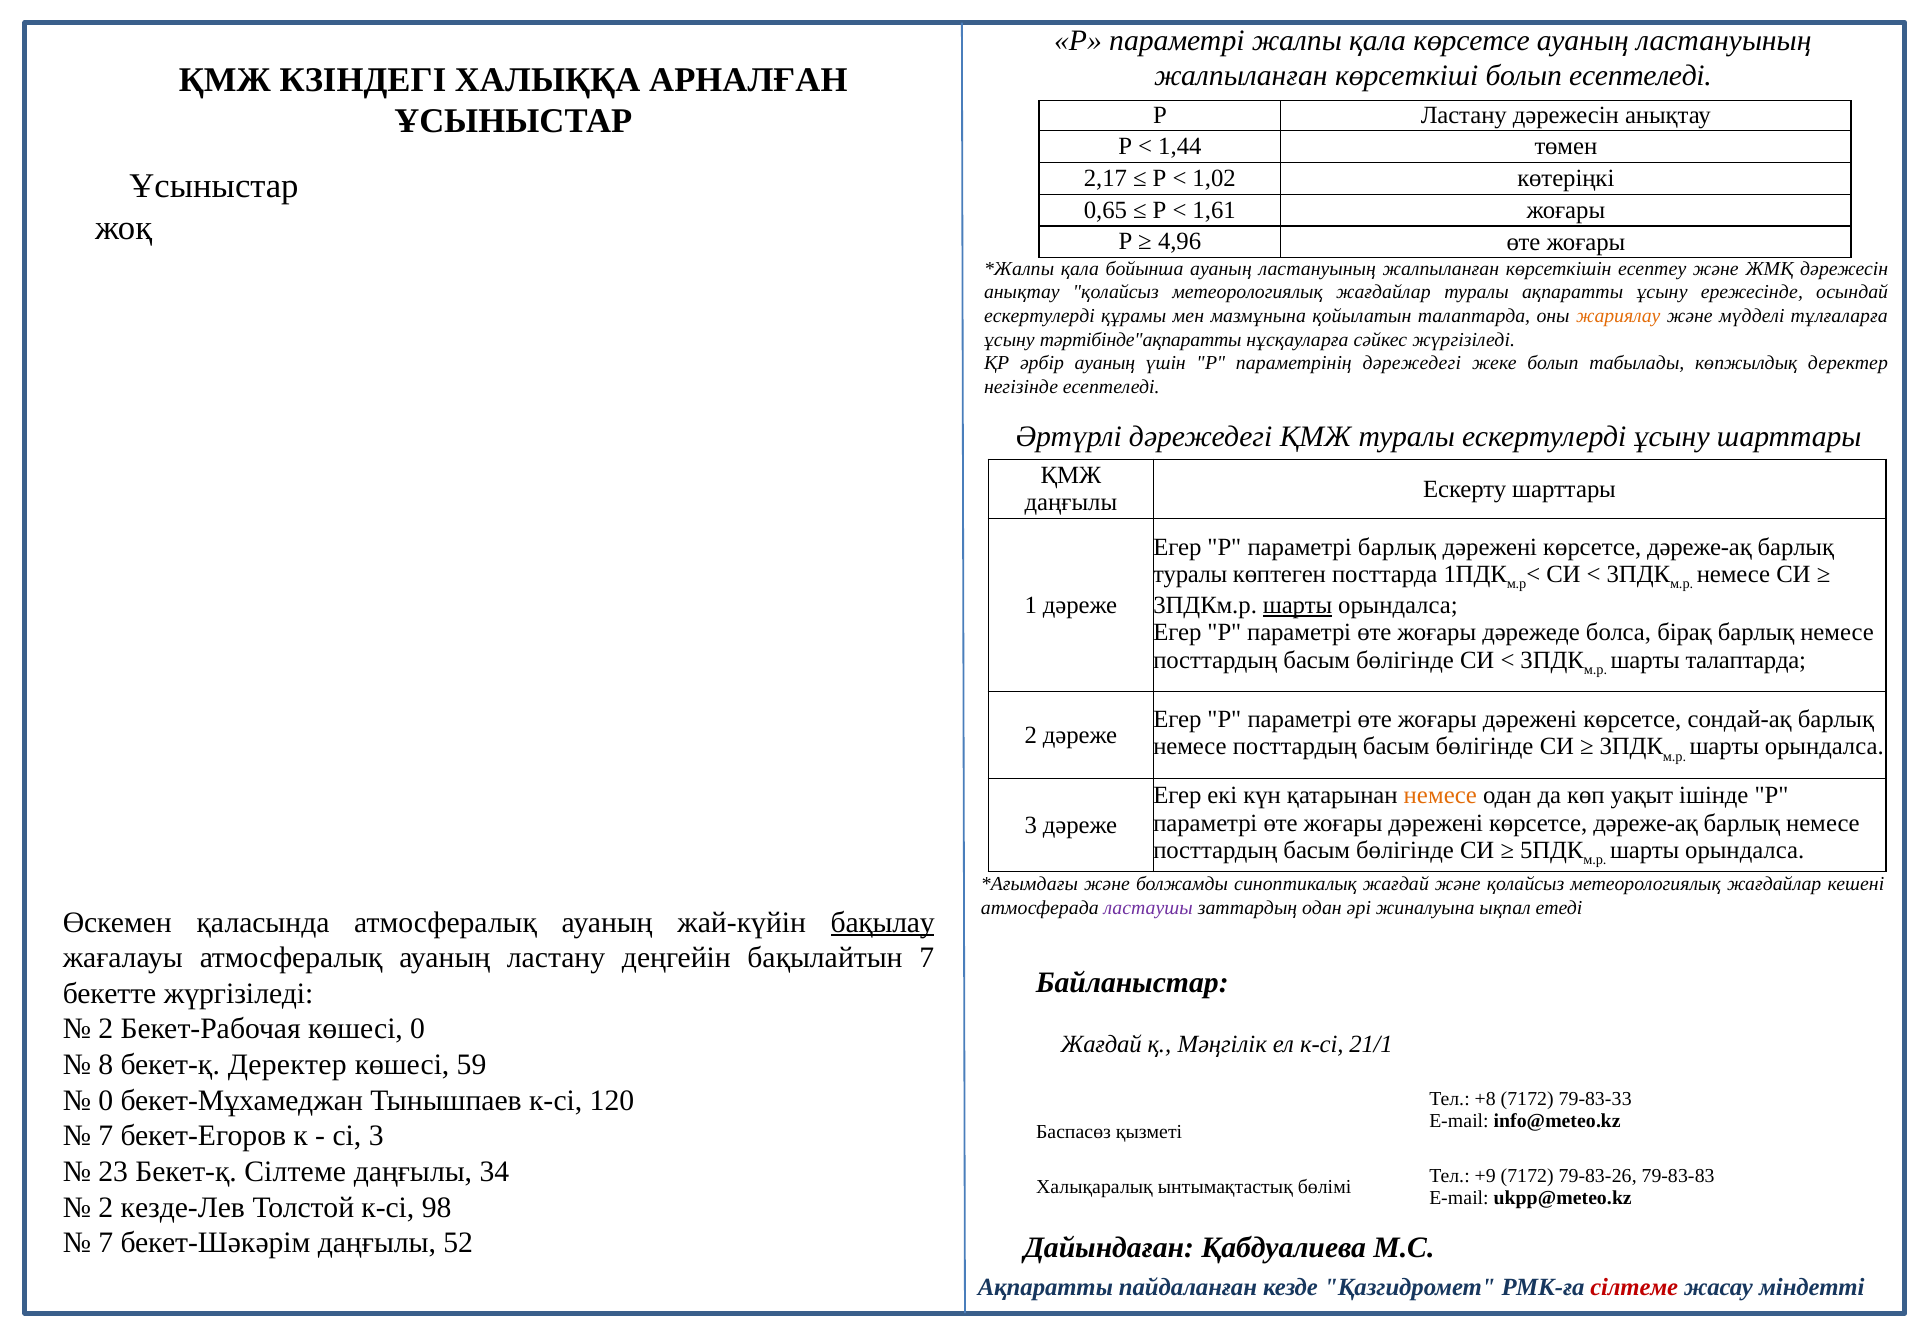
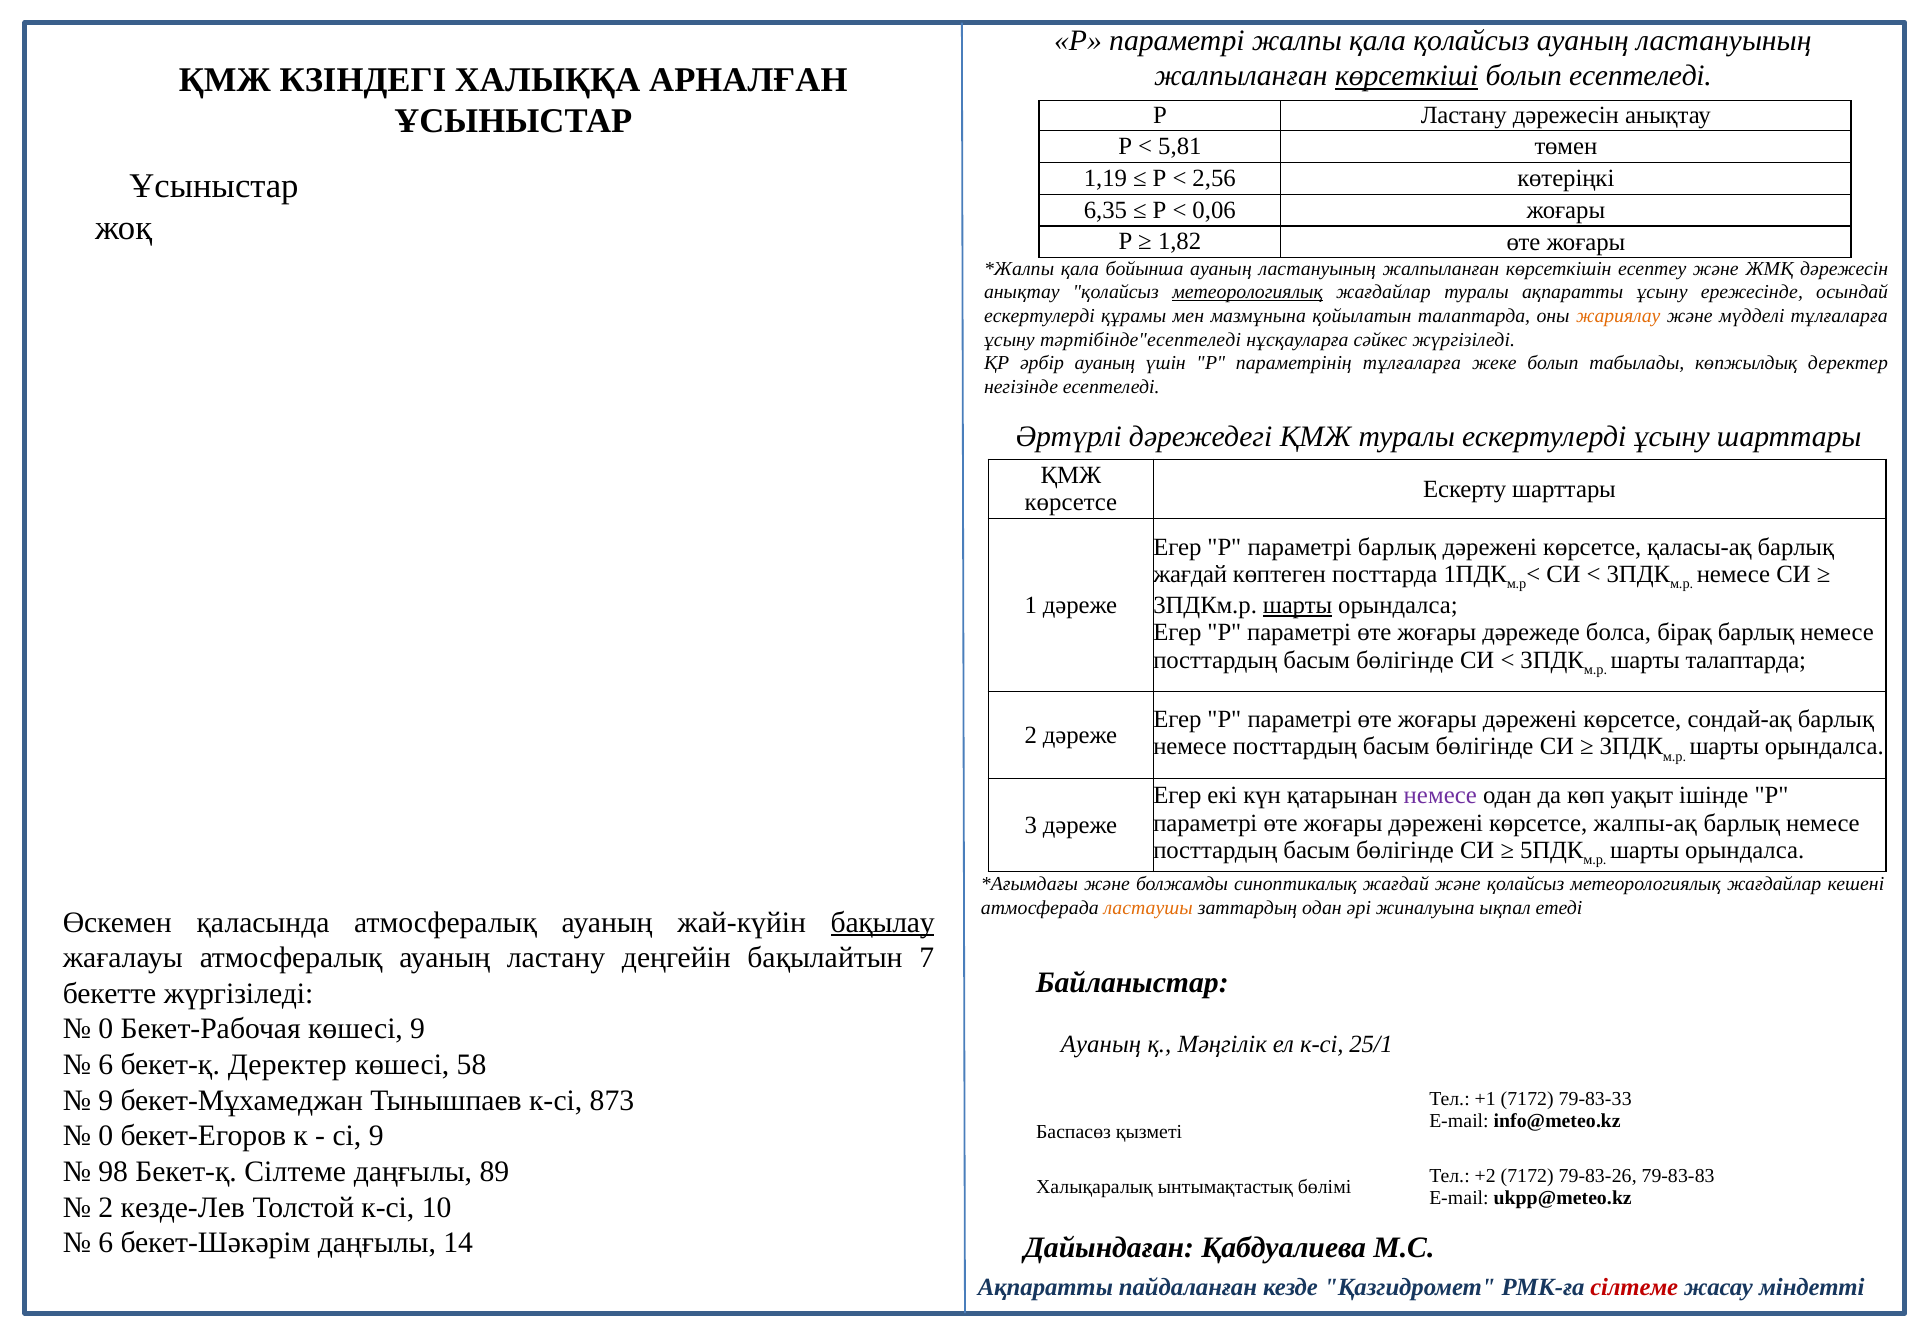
қала көрсетсе: көрсетсе -> қолайсыз (1471, 40)
көрсеткіші underline: none -> present (1407, 76)
1,44: 1,44 -> 5,81 (1180, 146)
2,17: 2,17 -> 1,19 (1105, 178)
1,02: 1,02 -> 2,56 (1214, 178)
0,65: 0,65 -> 6,35 (1105, 210)
1,61: 1,61 -> 0,06 (1214, 210)
4,96: 4,96 -> 1,82 (1180, 242)
метеорологиялық underline: none -> present (1248, 292)
тәртібінде"ақпаратты: тәртібінде"ақпаратты -> тәртібінде"есептеледі (1141, 340)
параметрінің дәрежедегі: дәрежедегі -> тұлғаларға (1412, 363)
даңғылы: даңғылы -> көрсетсе (1071, 503)
дәреже-ақ: дәреже-ақ -> қаласы-ақ (1699, 547)
туралы: туралы -> жағдай (1190, 574)
немесе colour: orange -> purple (1440, 796)
жоғары дәрежені көрсетсе дәреже-ақ: дәреже-ақ -> жалпы-ақ (1645, 823)
ластаушы colour: purple -> orange (1148, 908)
2: 2 -> 0 (106, 1029)
көшесі 0: 0 -> 9 (418, 1029)
Жағдай: Жағдай -> Ауаның (1101, 1045)
21/1: 21/1 -> 25/1 (1371, 1045)
8: 8 -> 6 (106, 1065)
59: 59 -> 58 (472, 1065)
0: 0 -> 9 (106, 1100)
120: 120 -> 873 (612, 1100)
+8: +8 -> +1 (1485, 1099)
7: 7 -> 0 (106, 1136)
сі 3: 3 -> 9 (376, 1136)
23: 23 -> 98 (113, 1172)
34: 34 -> 89 (494, 1172)
+9: +9 -> +2 (1485, 1177)
98: 98 -> 10 (437, 1207)
7: 7 -> 6 (106, 1243)
52: 52 -> 14 (458, 1243)
